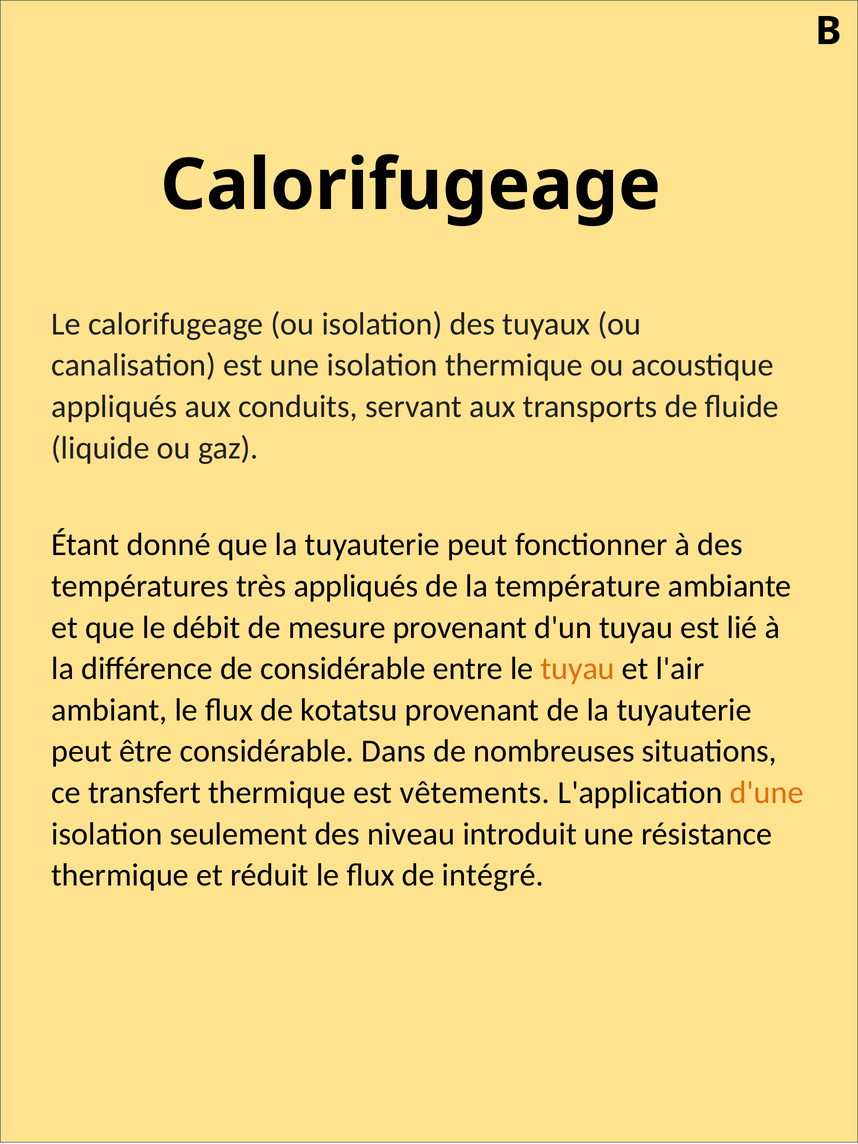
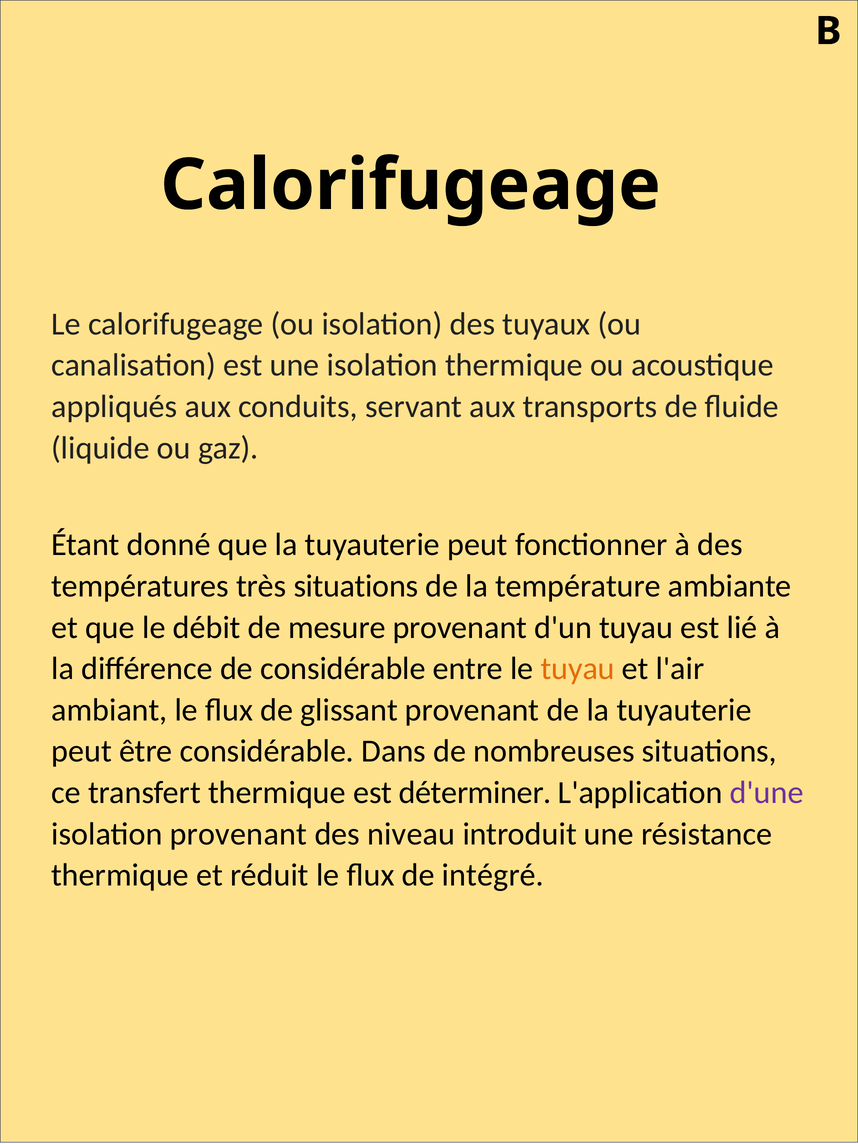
très appliqués: appliqués -> situations (356, 586)
kotatsu: kotatsu -> glissant (349, 710)
vêtements: vêtements -> déterminer (475, 793)
d'une colour: orange -> purple (767, 793)
isolation seulement: seulement -> provenant (238, 834)
